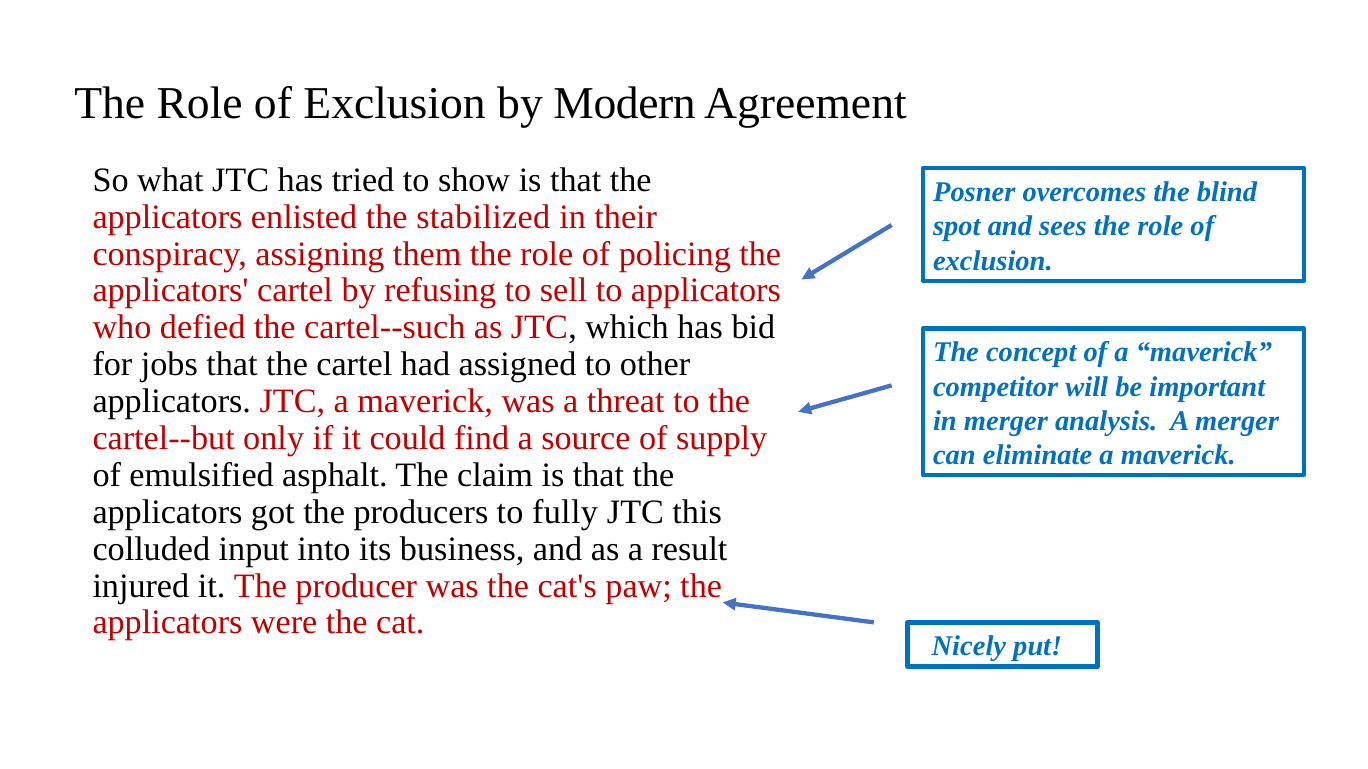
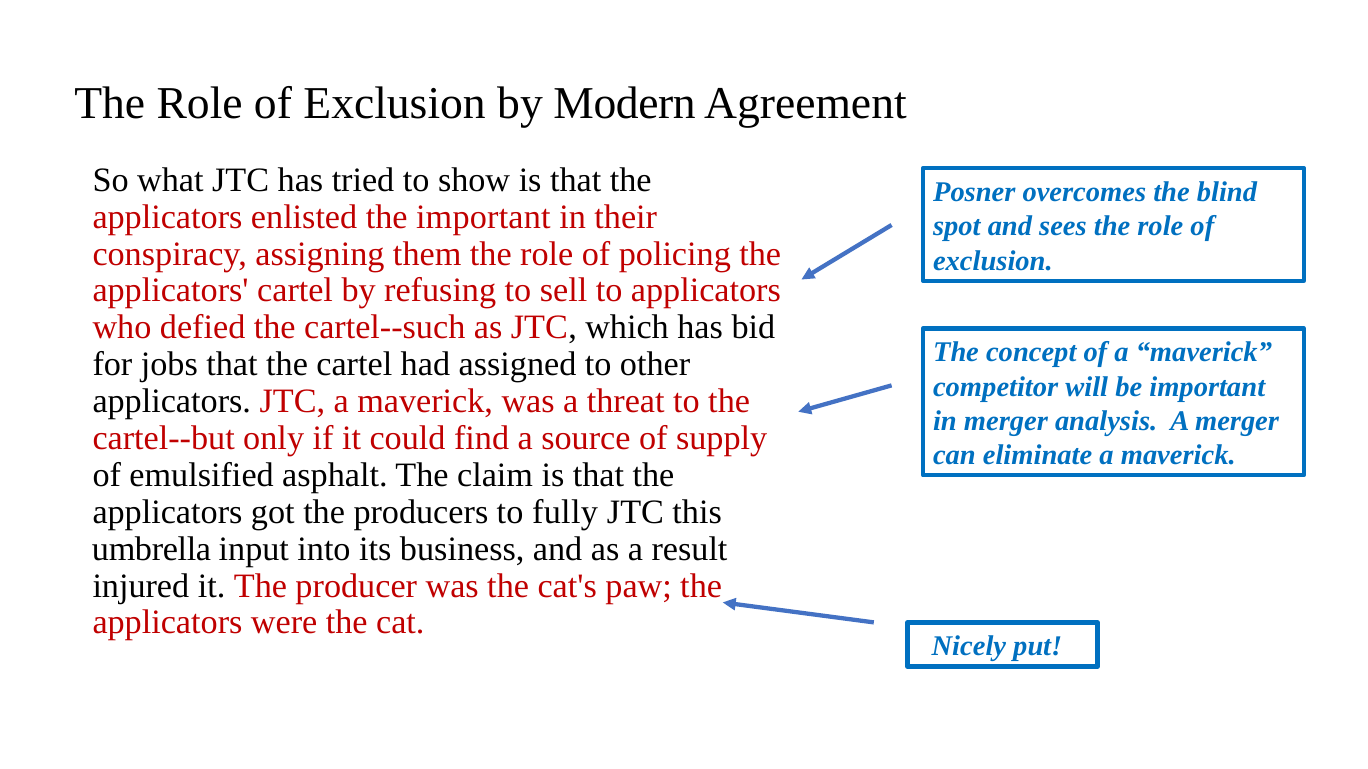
the stabilized: stabilized -> important (483, 217)
colluded: colluded -> umbrella (152, 549)
